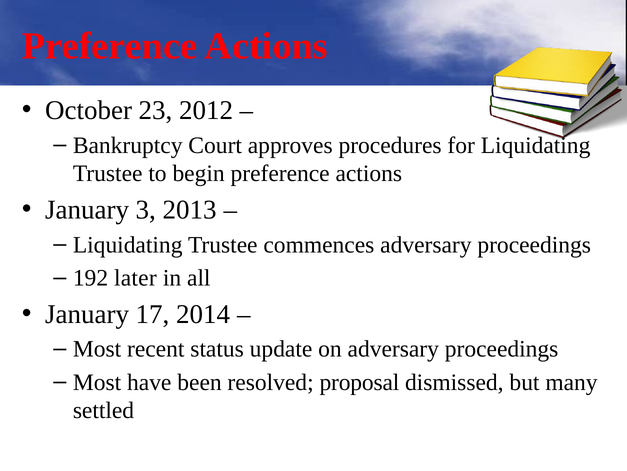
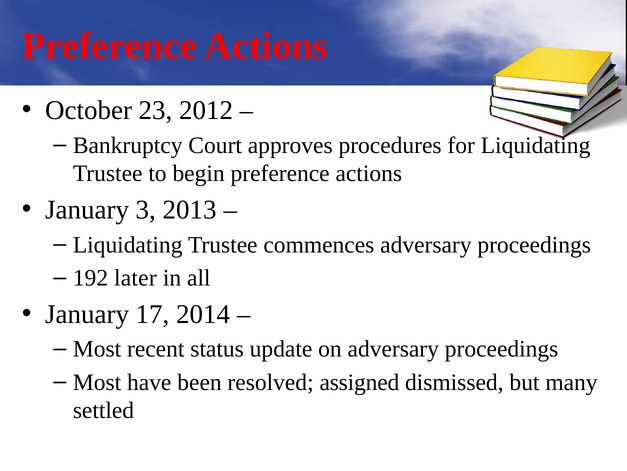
proposal: proposal -> assigned (359, 382)
